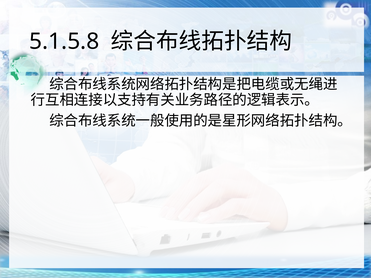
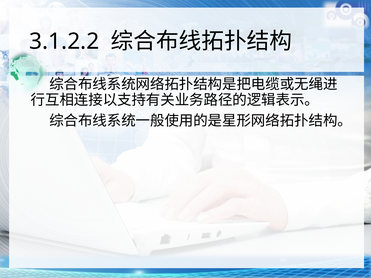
5.1.5.8: 5.1.5.8 -> 3.1.2.2 (64, 42)
